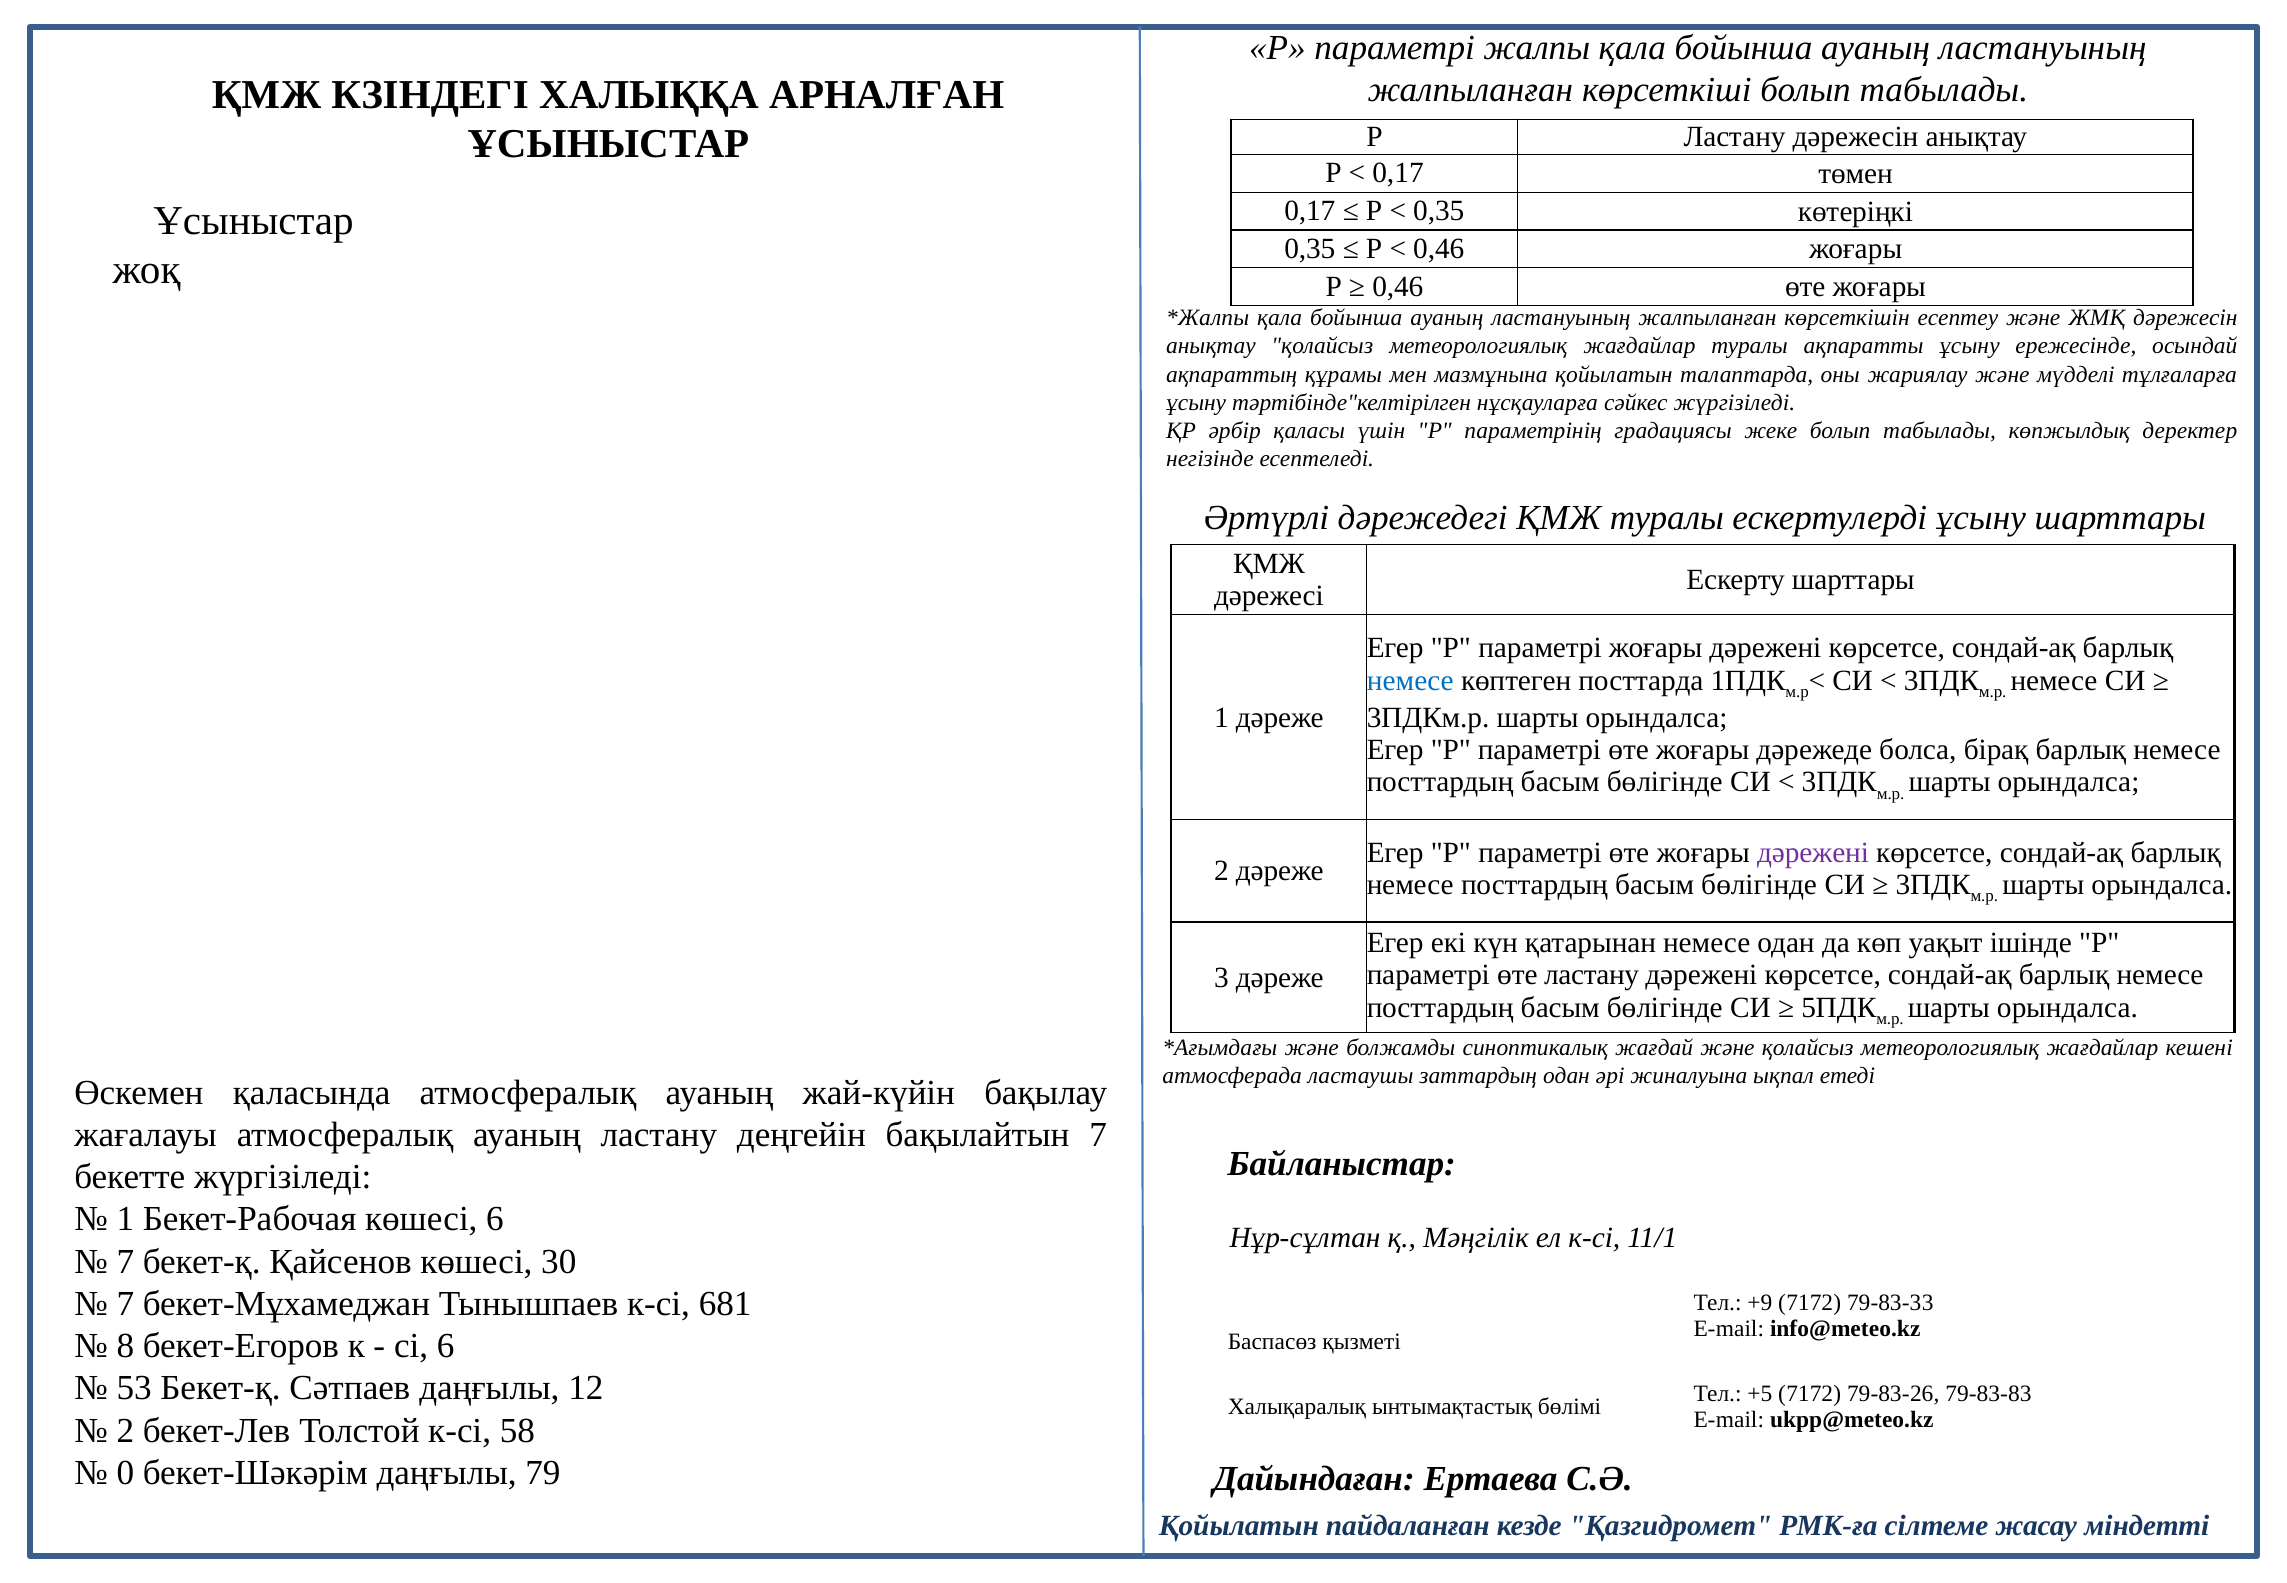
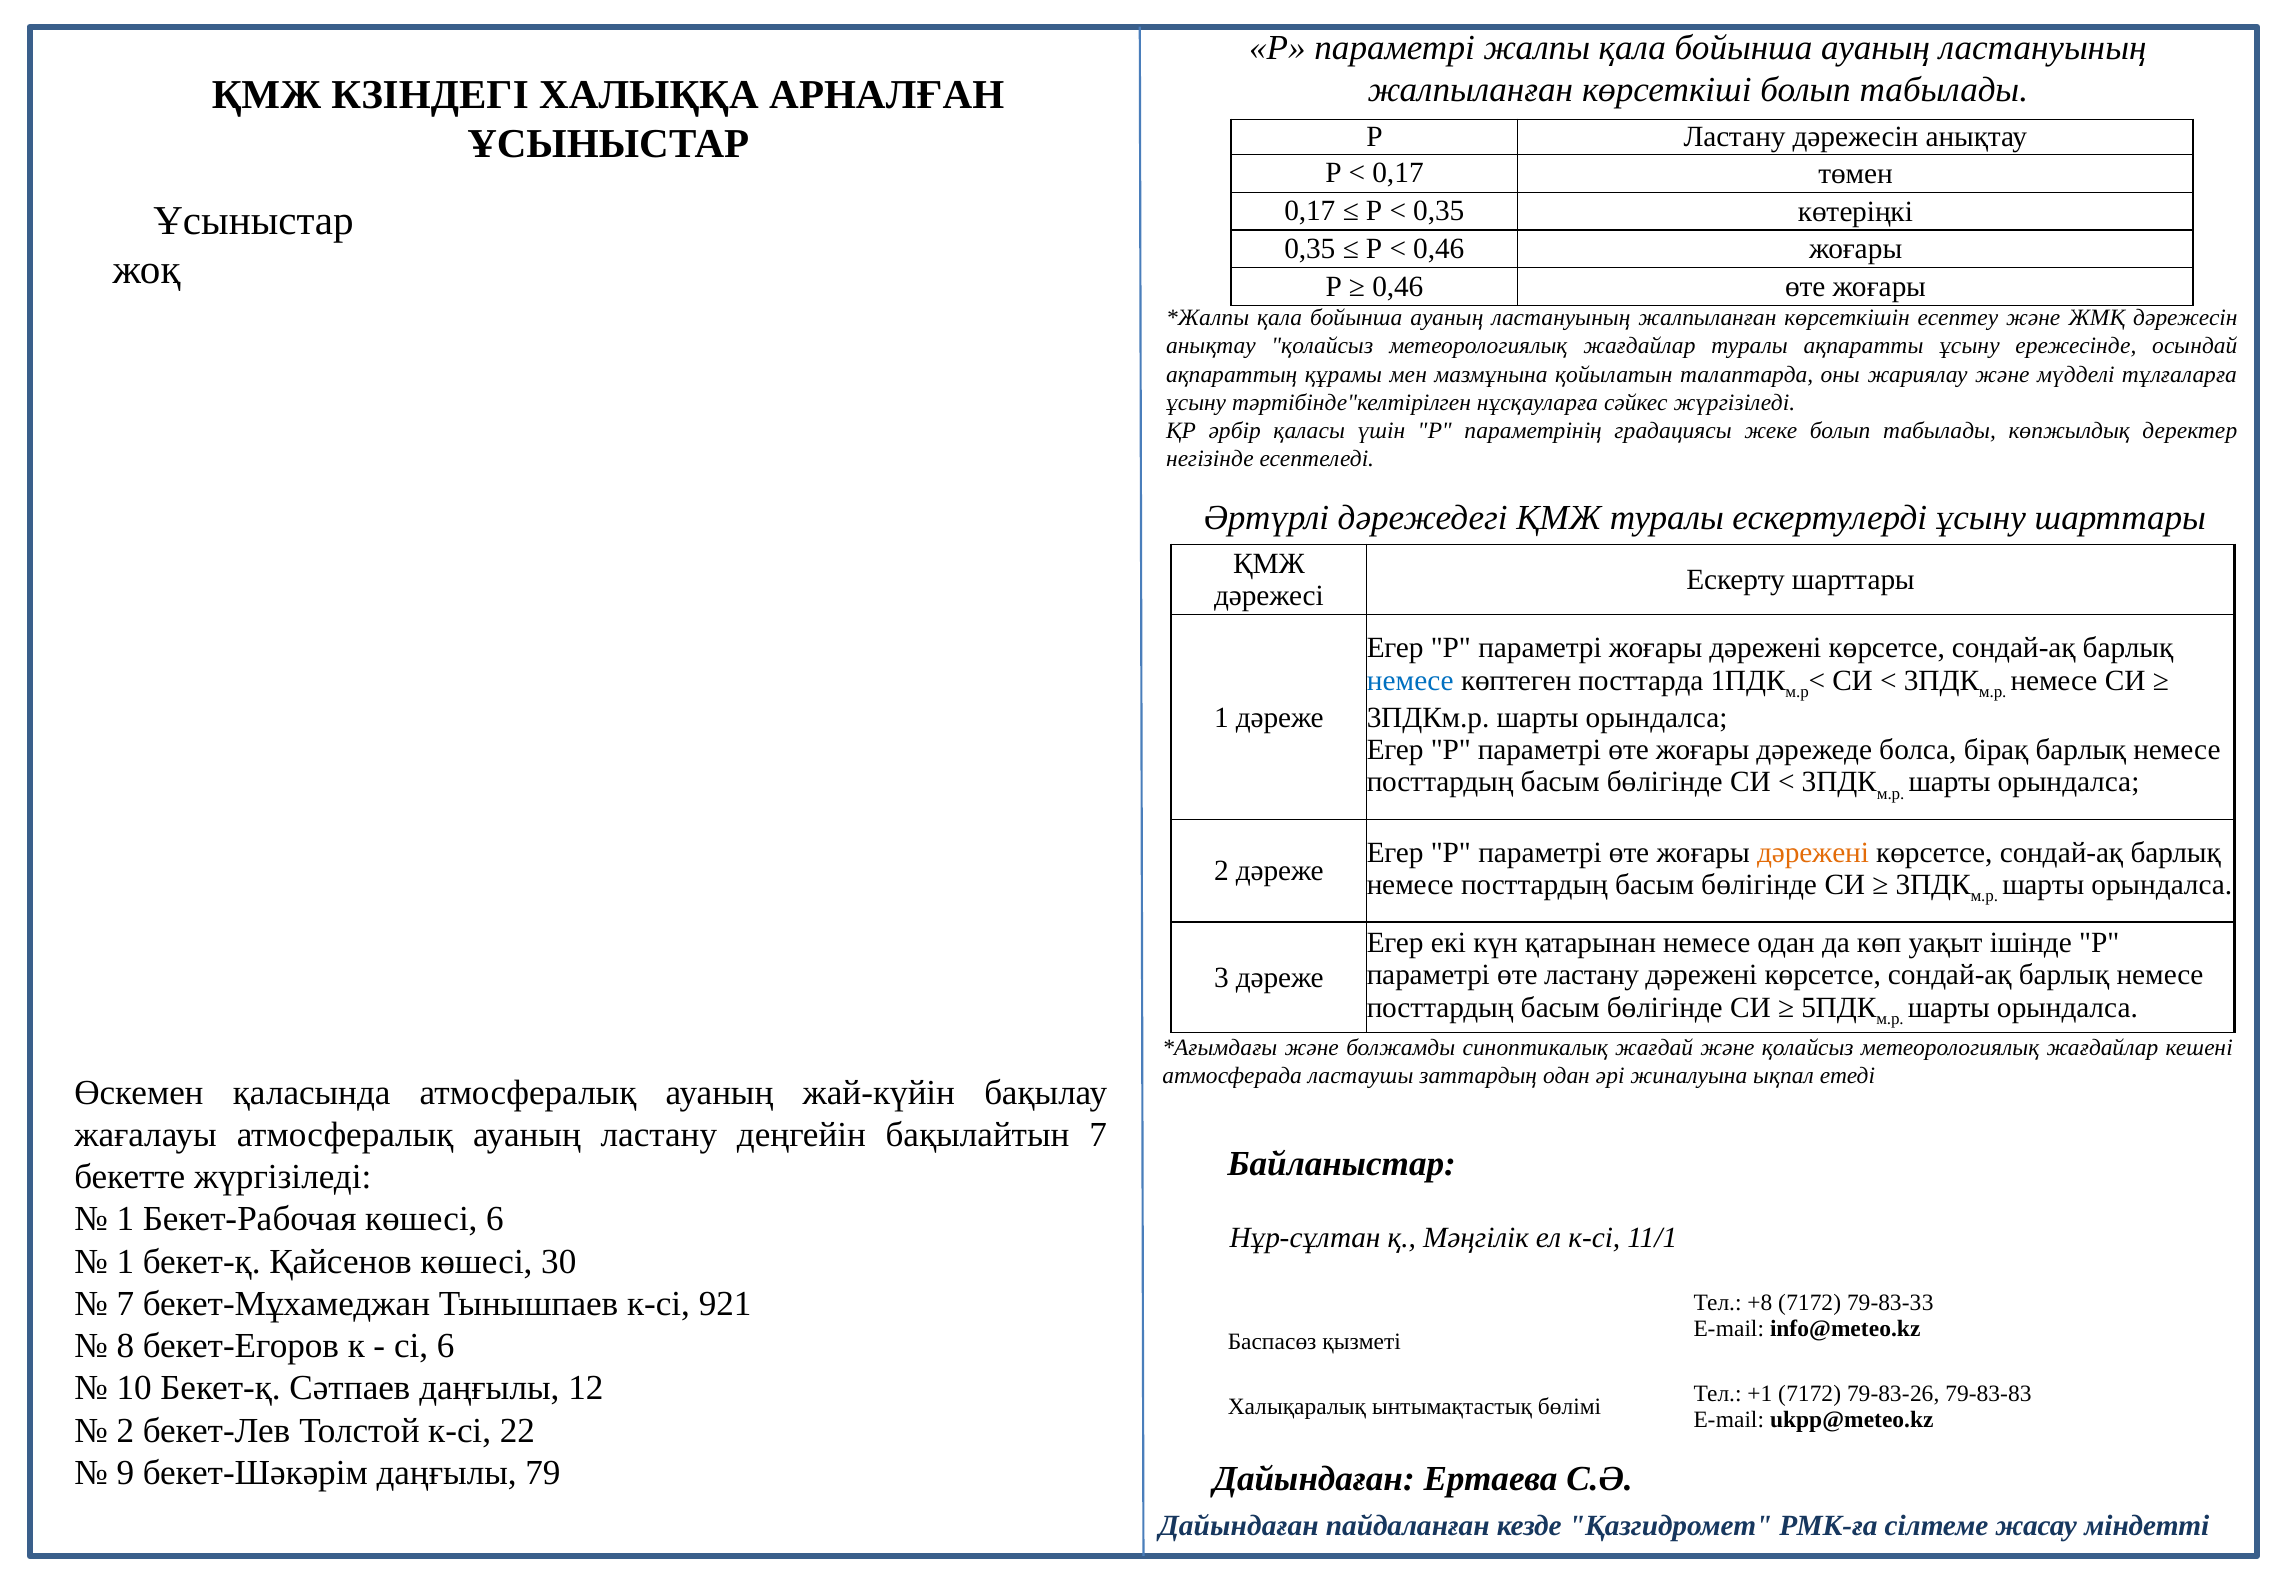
дәрежені colour: purple -> orange (1813, 853)
7: 7 -> 1 (125, 1262)
681: 681 -> 921 (725, 1304)
+9: +9 -> +8 (1760, 1303)
53: 53 -> 10 (134, 1389)
+5: +5 -> +1 (1760, 1394)
58: 58 -> 22 (517, 1431)
0: 0 -> 9 (125, 1473)
Қойылатын: Қойылатын -> Дайындаған (1239, 1526)
